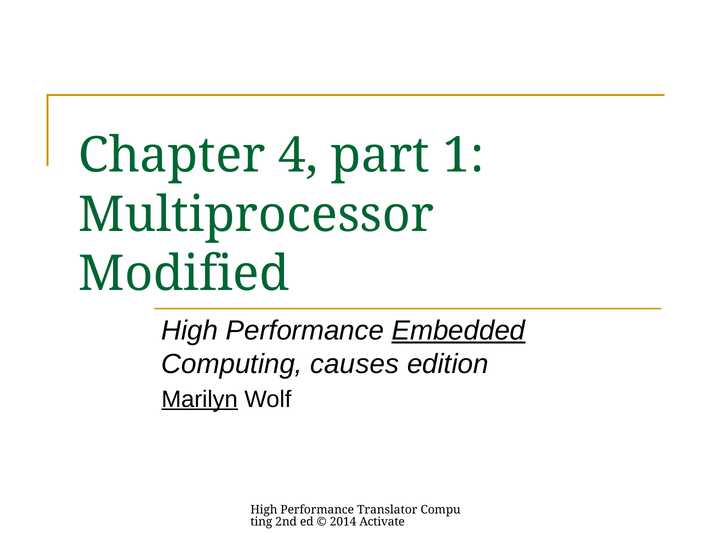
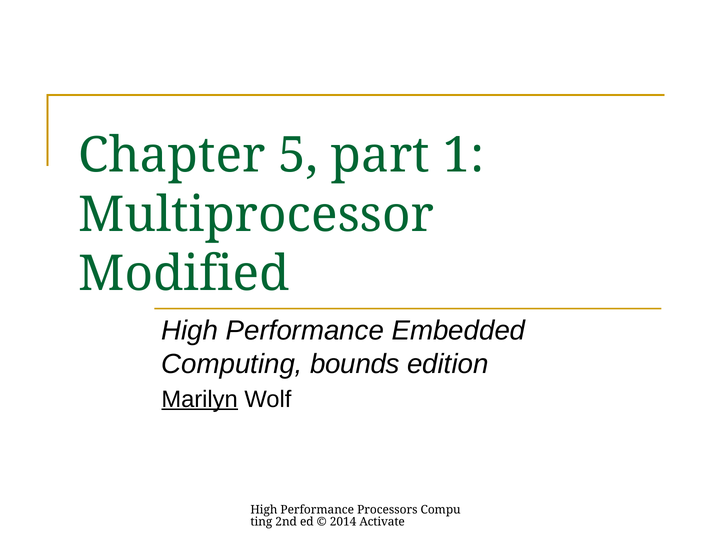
4: 4 -> 5 (298, 155)
Embedded underline: present -> none (458, 331)
causes: causes -> bounds (355, 364)
Translator: Translator -> Processors (387, 510)
